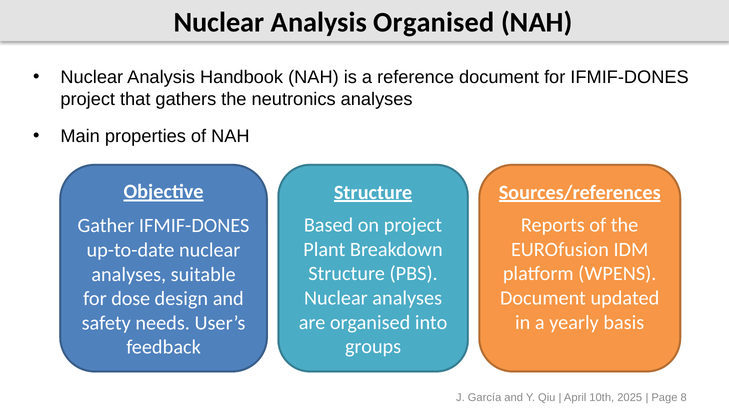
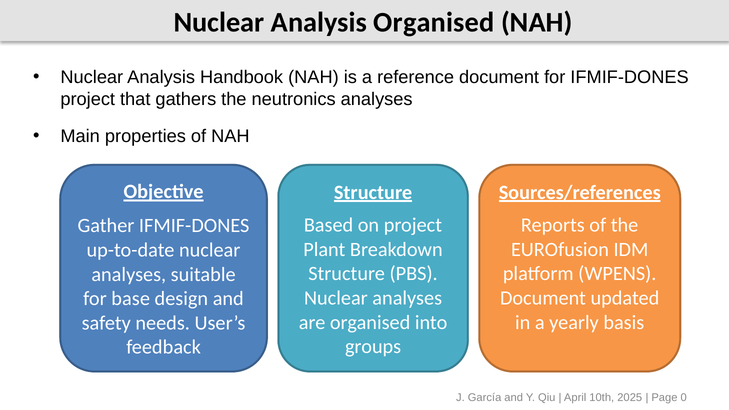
dose: dose -> base (131, 299)
8: 8 -> 0 (684, 398)
